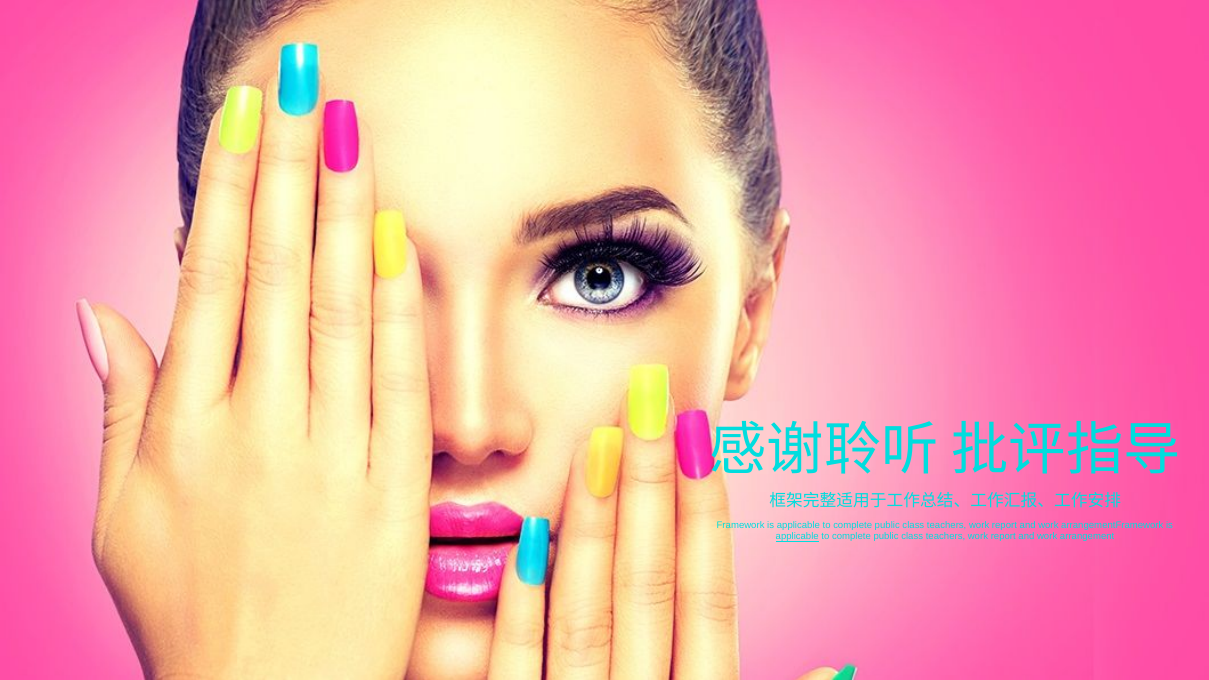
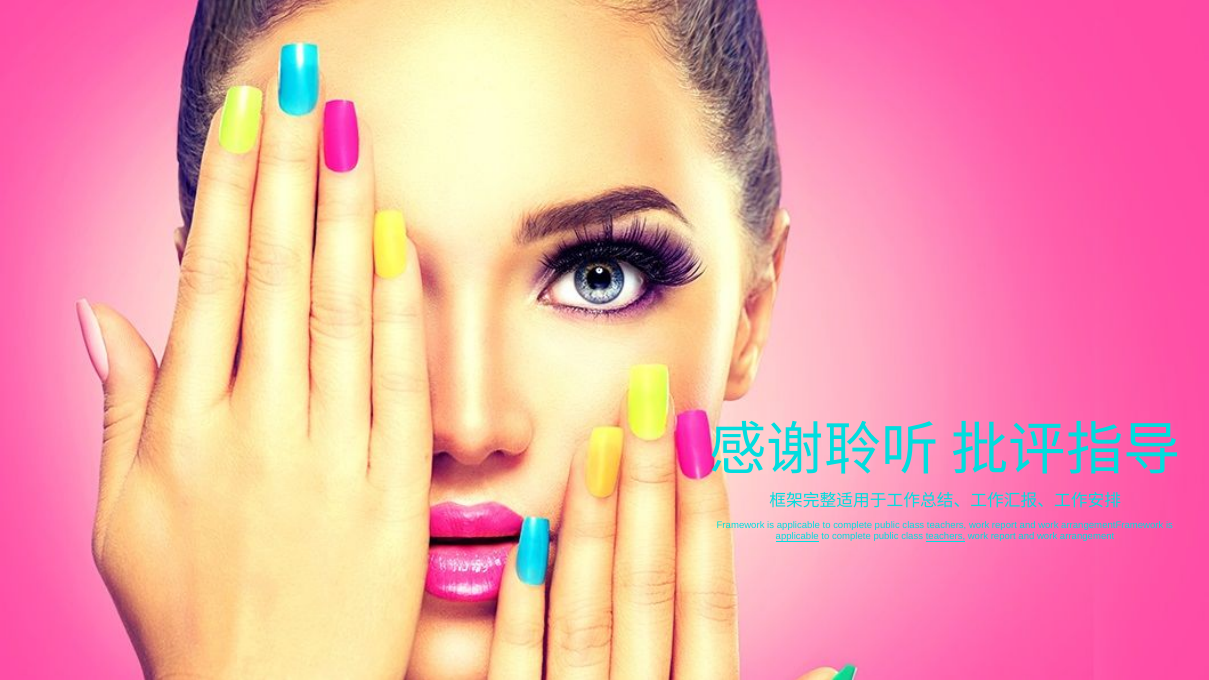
teachers underline: none -> present (946, 537)
